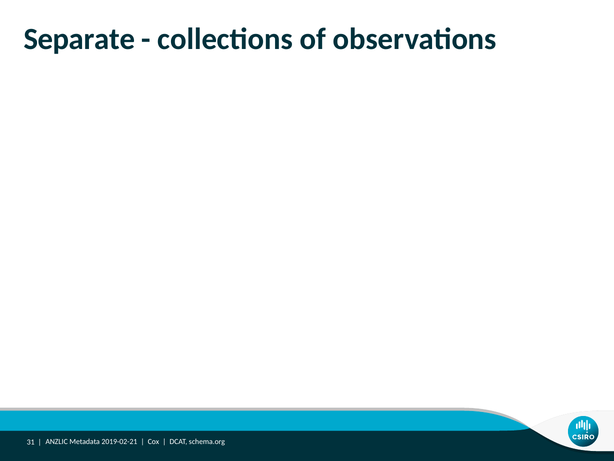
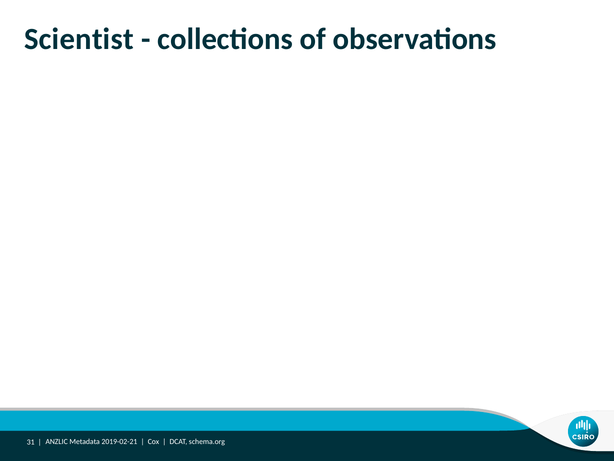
Separate: Separate -> Scientist (79, 39)
